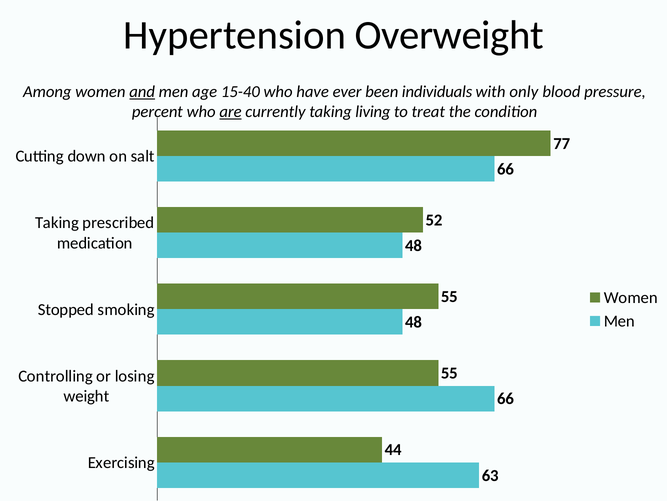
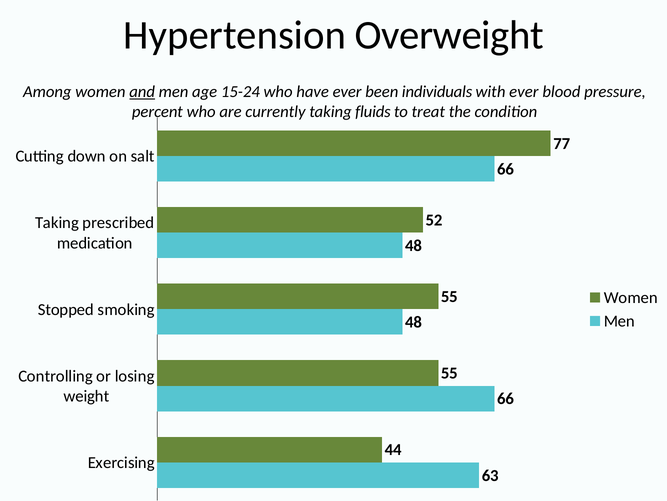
15-40: 15-40 -> 15-24 (240, 91)
with only: only -> ever (524, 91)
are underline: present -> none (231, 111)
living: living -> fluids (373, 111)
